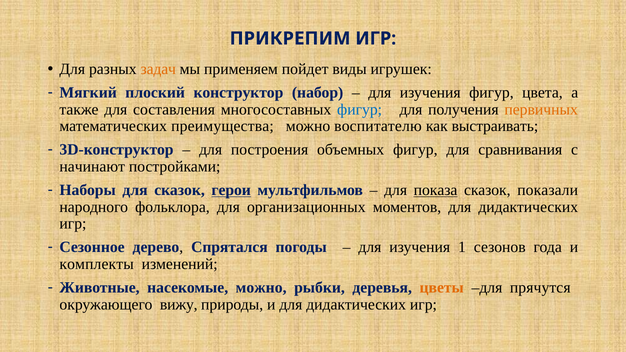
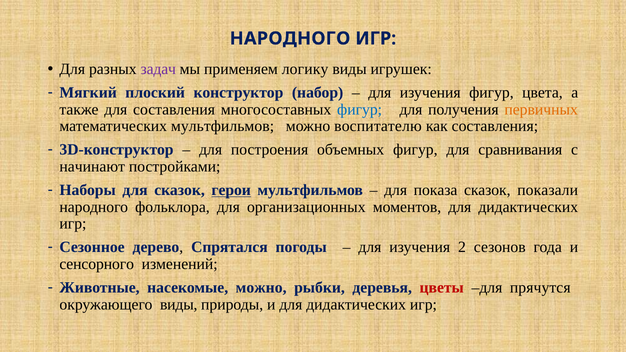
ПРИКРЕПИМ: ПРИКРЕПИМ -> НАРОДНОГО (290, 38)
задач colour: orange -> purple (158, 69)
пойдет: пойдет -> логику (305, 69)
математических преимущества: преимущества -> мультфильмов (223, 126)
как выстраивать: выстраивать -> составления (495, 126)
показа underline: present -> none (436, 190)
1: 1 -> 2 (462, 247)
комплекты: комплекты -> сенсорного (97, 264)
цветы colour: orange -> red (442, 288)
окружающего вижу: вижу -> виды (179, 305)
